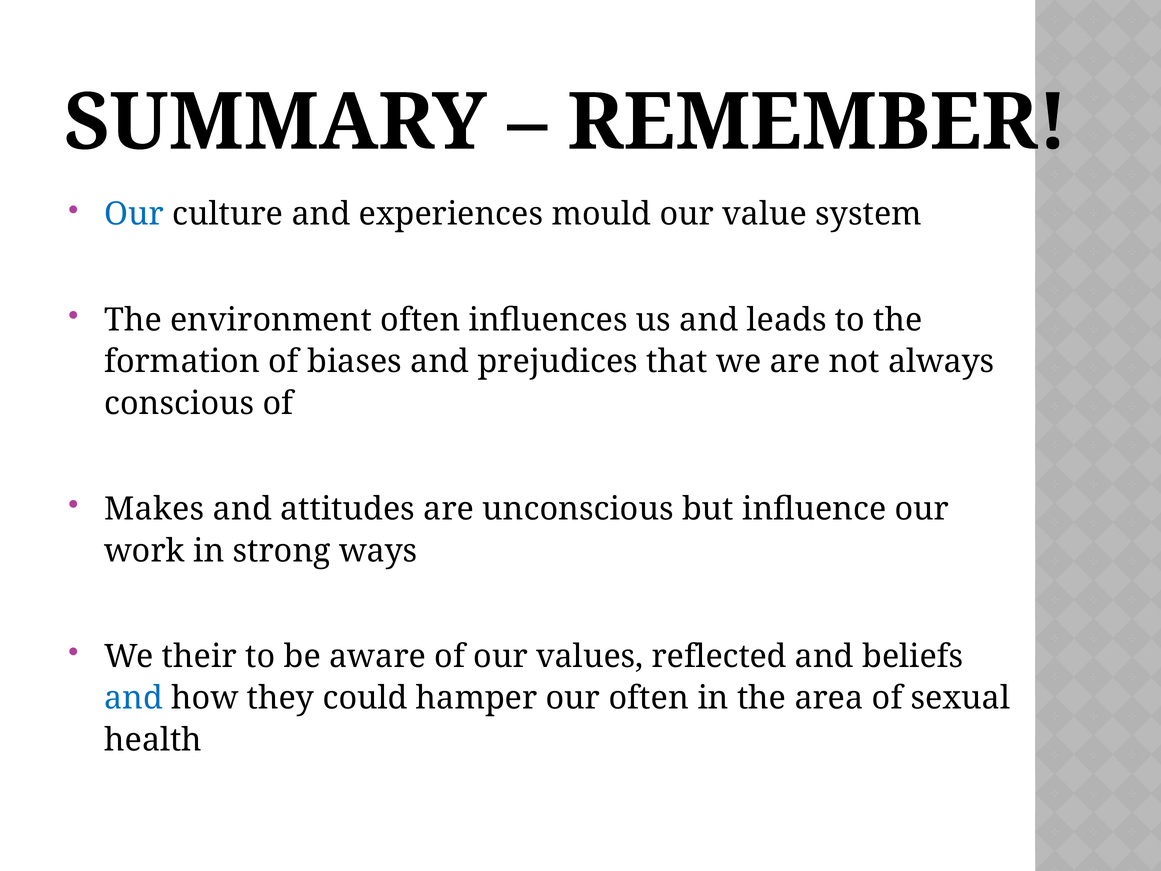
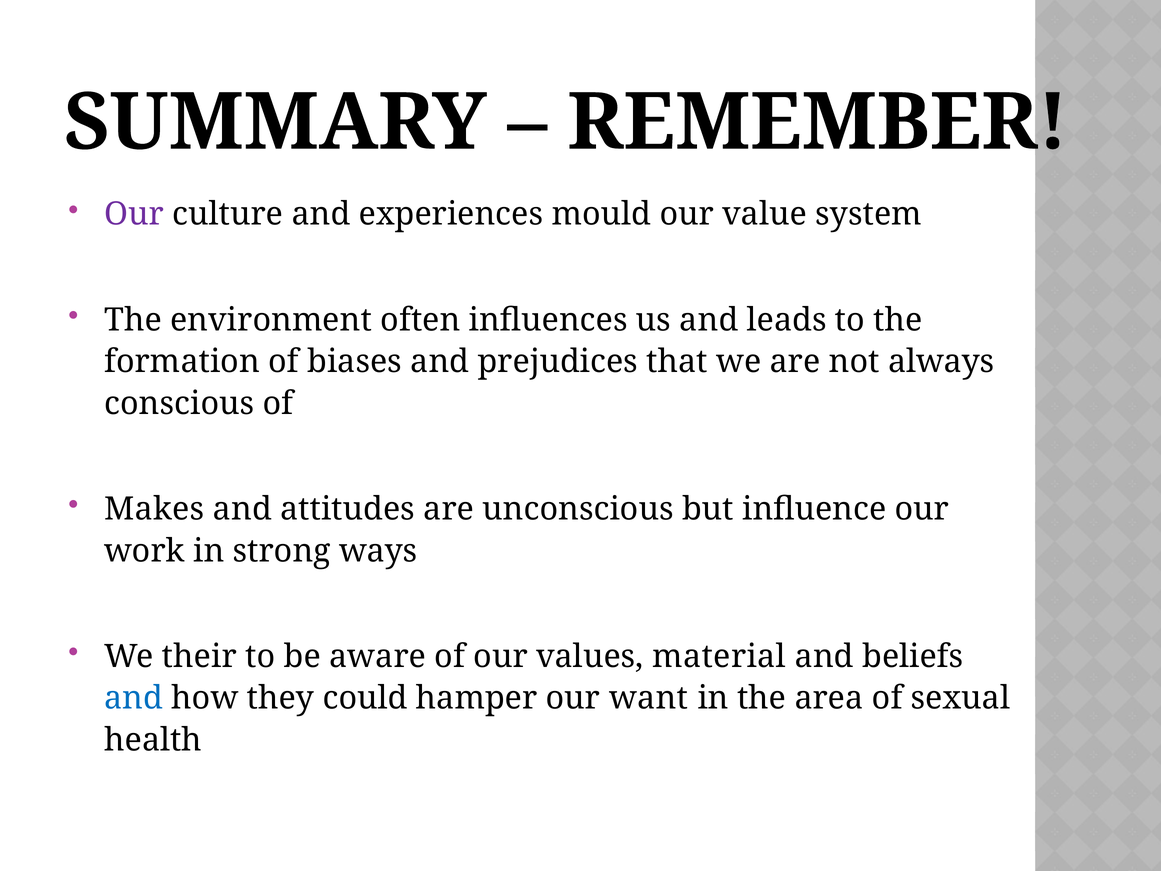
Our colour: blue -> purple (134, 214)
reflected: reflected -> material (719, 656)
our often: often -> want (649, 698)
